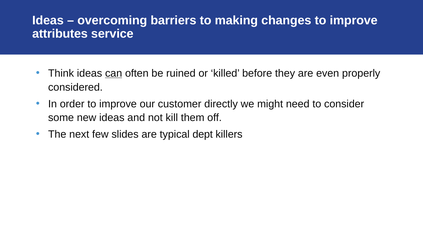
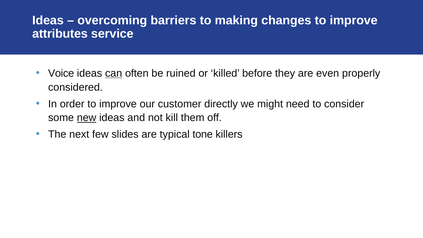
Think: Think -> Voice (61, 73)
new underline: none -> present (87, 118)
dept: dept -> tone (203, 134)
